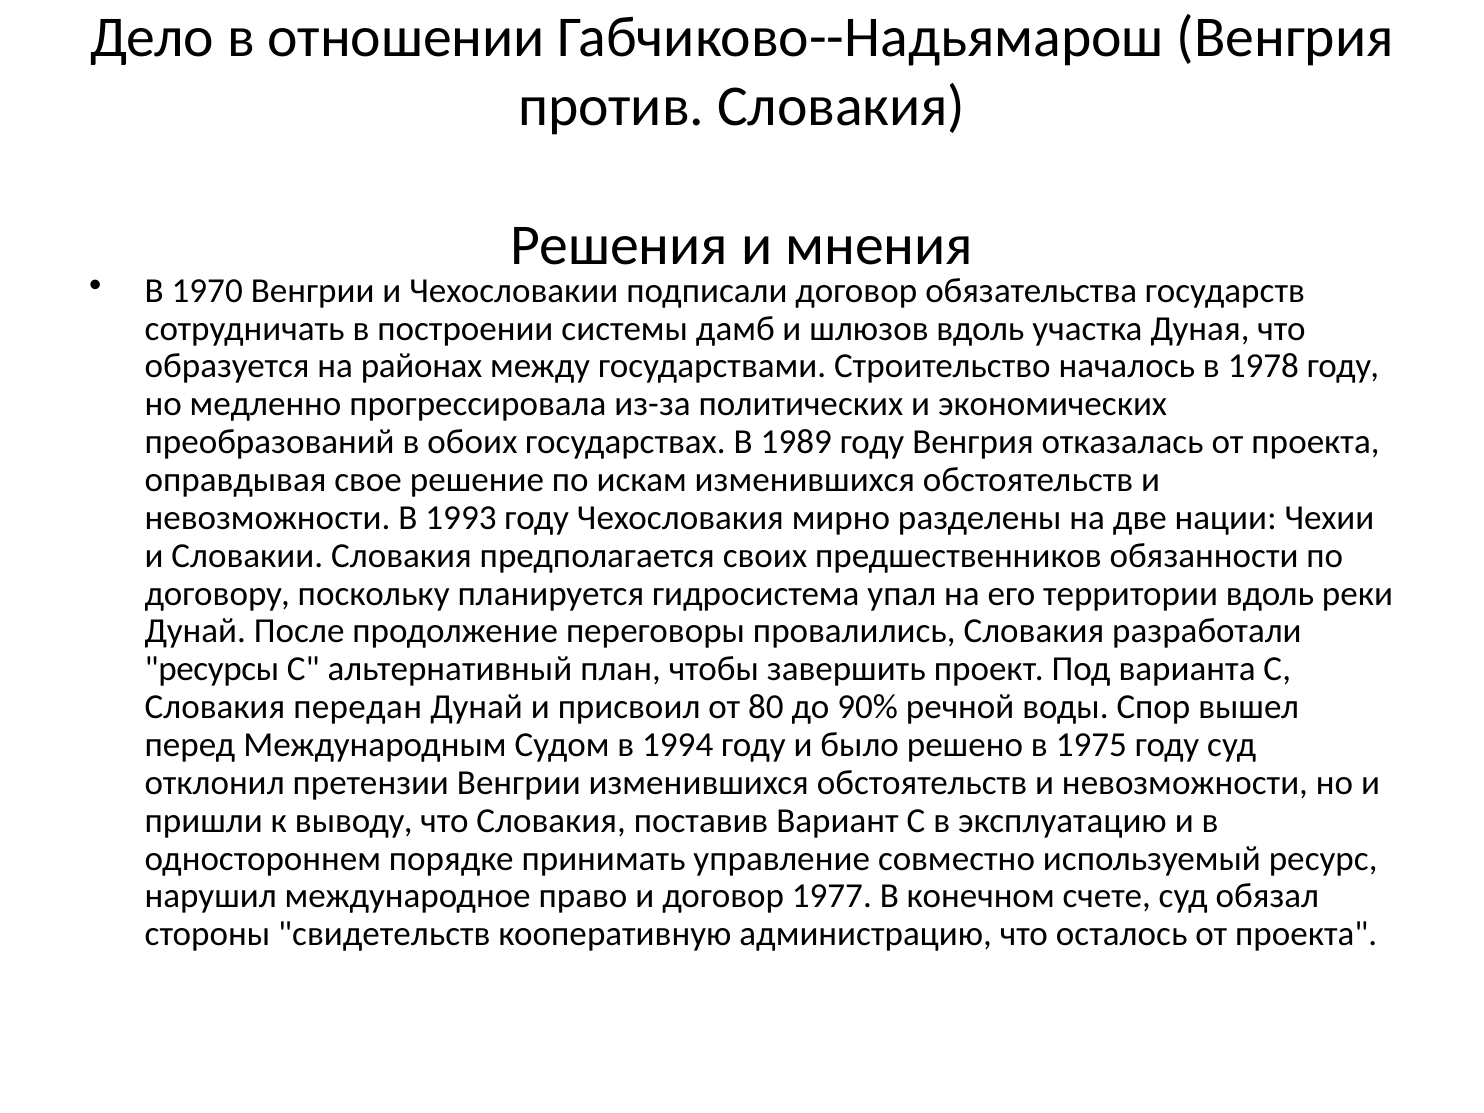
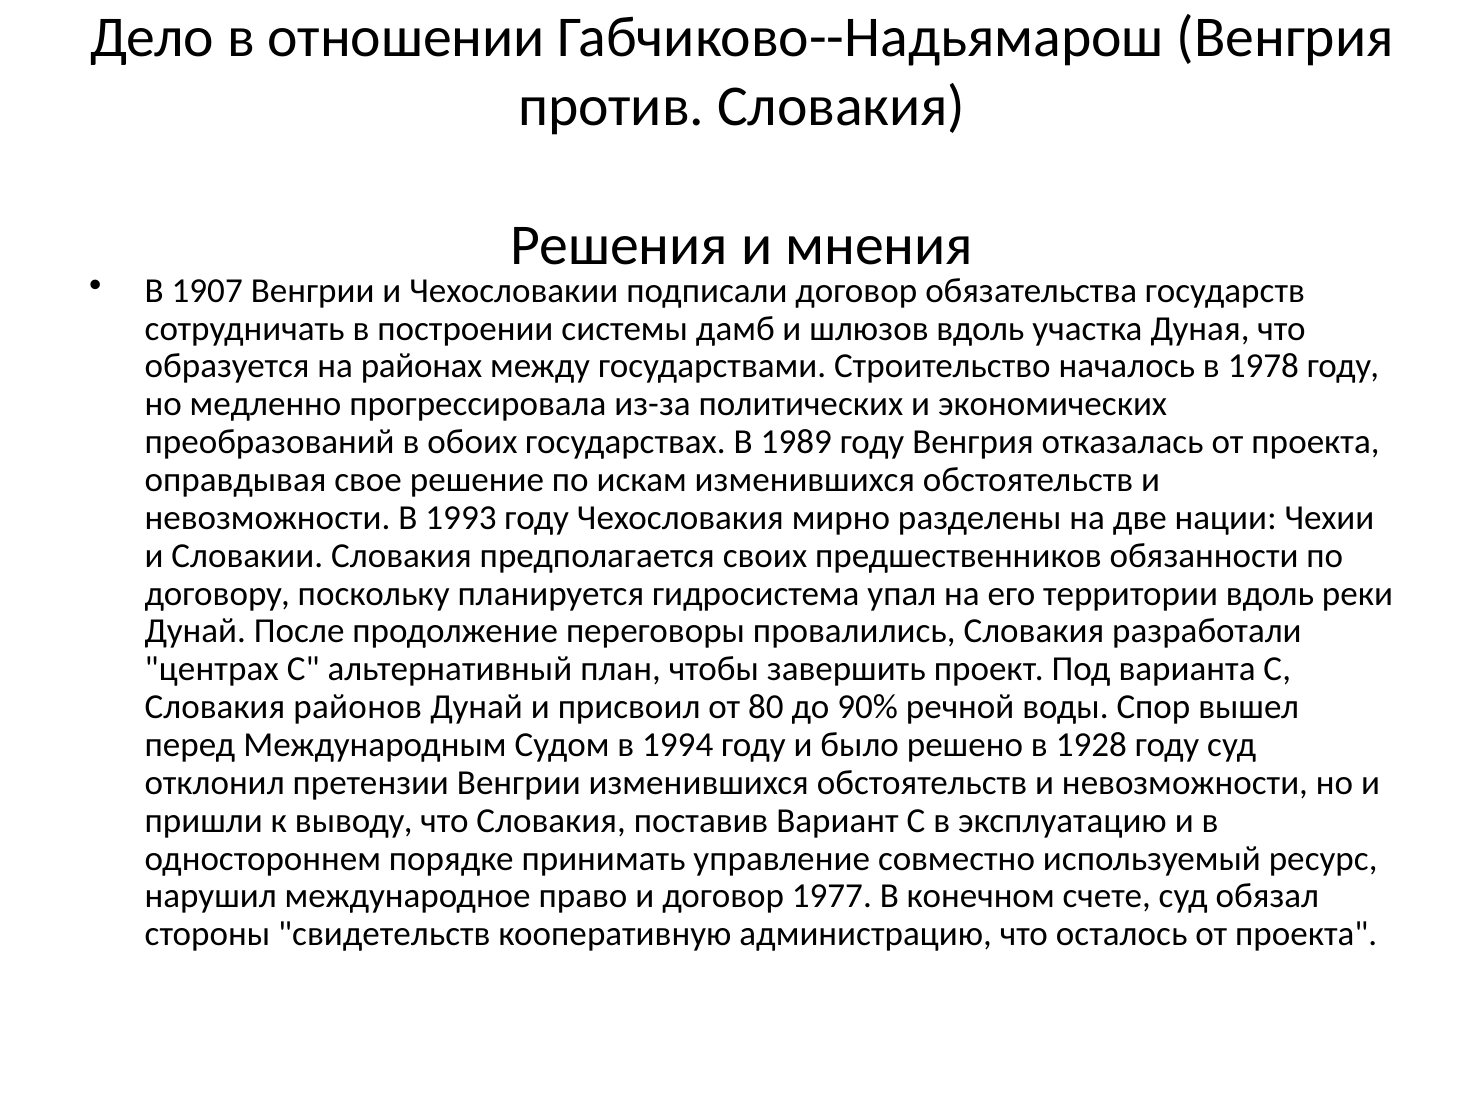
1970: 1970 -> 1907 (207, 291)
ресурсы: ресурсы -> центрах (212, 669)
передан: передан -> районов (358, 707)
1975: 1975 -> 1928 (1091, 745)
